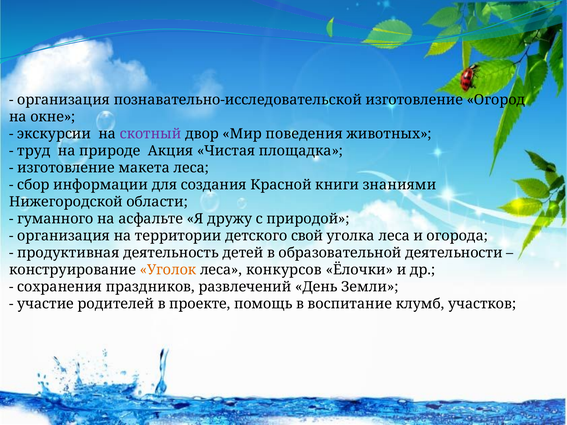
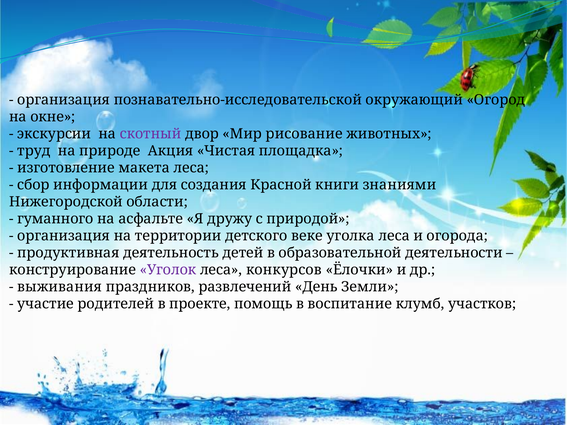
познавательно-исследовательской изготовление: изготовление -> окружающий (414, 100)
поведения: поведения -> рисование (304, 134)
свой: свой -> веке (307, 236)
Уголок colour: orange -> purple (168, 270)
сохранения: сохранения -> выживания (60, 287)
